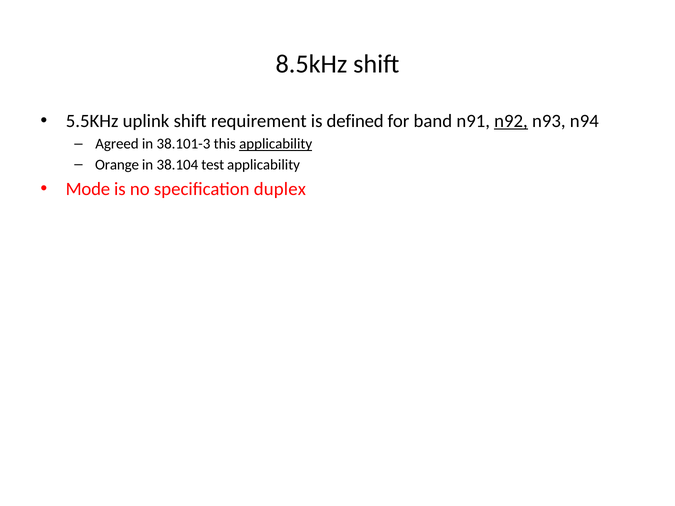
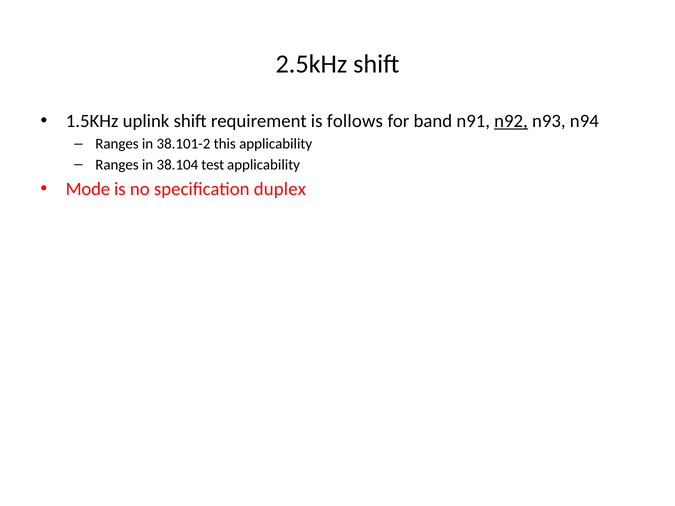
8.5kHz: 8.5kHz -> 2.5kHz (311, 64)
5.5KHz: 5.5KHz -> 1.5KHz (92, 121)
defined: defined -> follows (355, 121)
Agreed: Agreed -> Ranges (117, 144)
38.101-3: 38.101-3 -> 38.101-2 (183, 144)
applicability underline: present -> none (276, 144)
Orange: Orange -> Ranges (117, 165)
